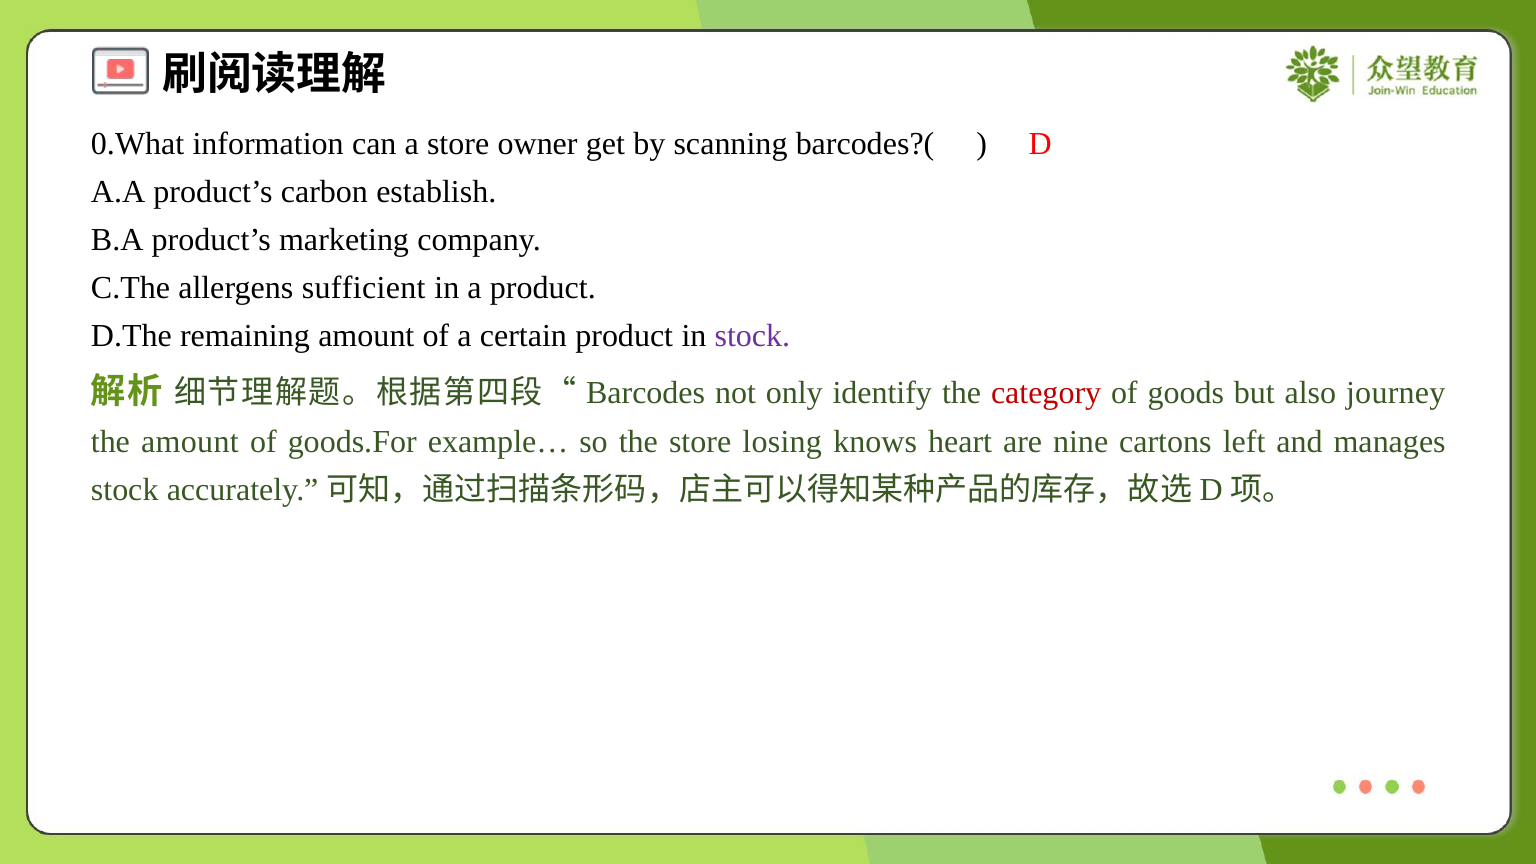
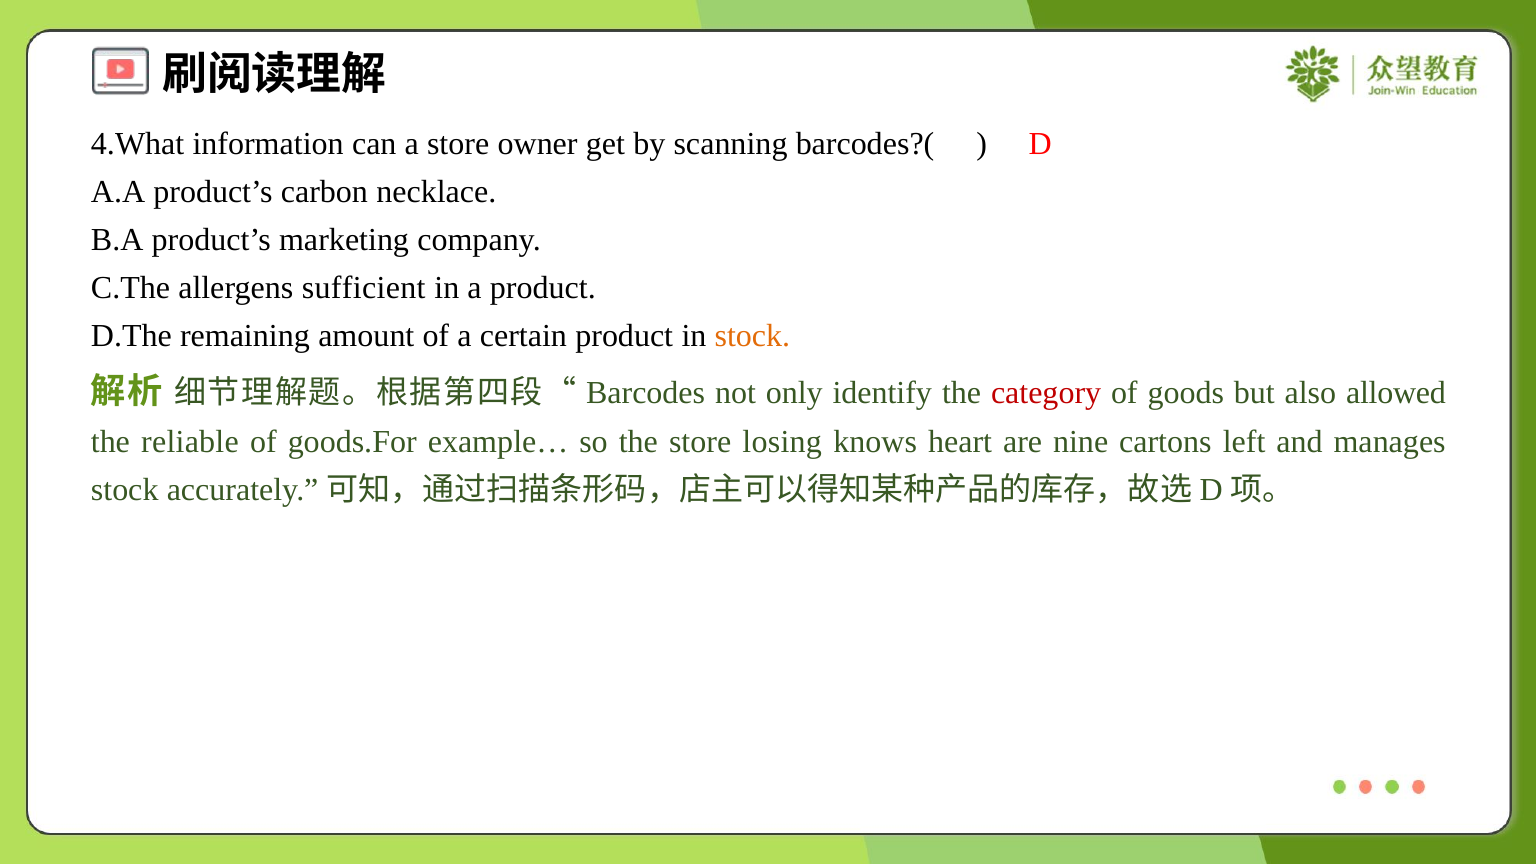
0.What: 0.What -> 4.What (138, 144)
establish: establish -> necklace (436, 192)
stock colour: purple -> orange (752, 336)
journey: journey -> allowed (1396, 393)
the amount: amount -> reliable (190, 441)
